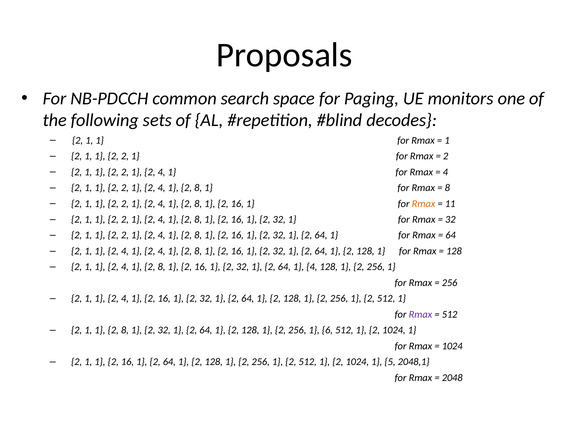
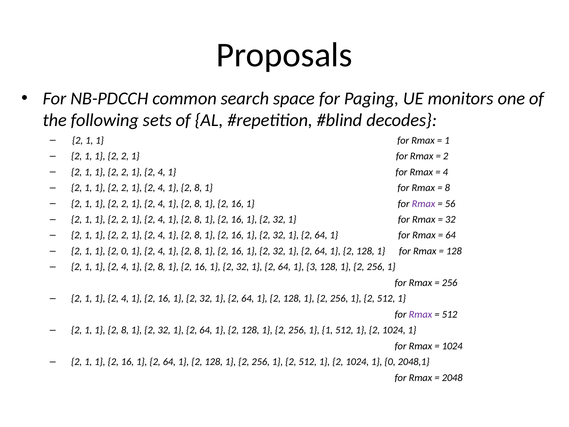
Rmax colour: orange -> purple (424, 203)
11: 11 -> 56 (450, 203)
4: 4 -> 0 (125, 251)
1 4: 4 -> 3 (312, 267)
256 1 6: 6 -> 1 (327, 330)
1 5: 5 -> 0 (390, 362)
